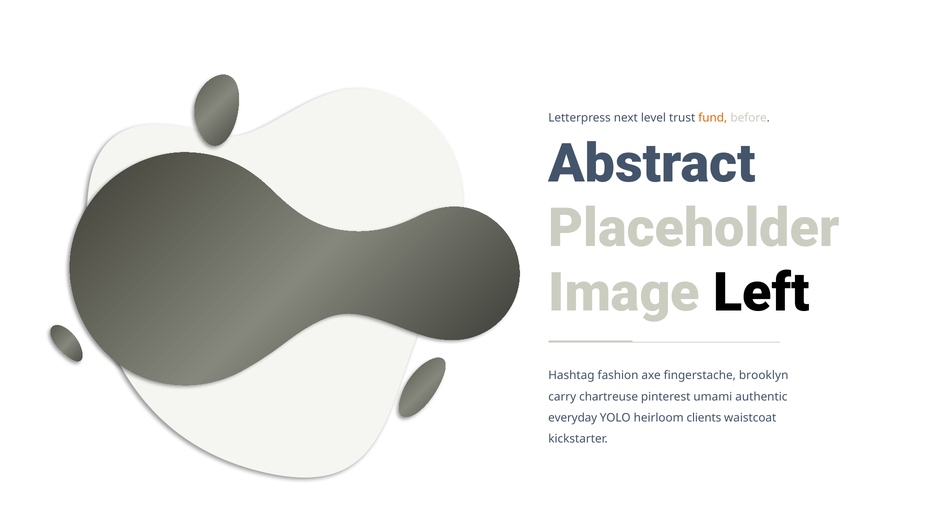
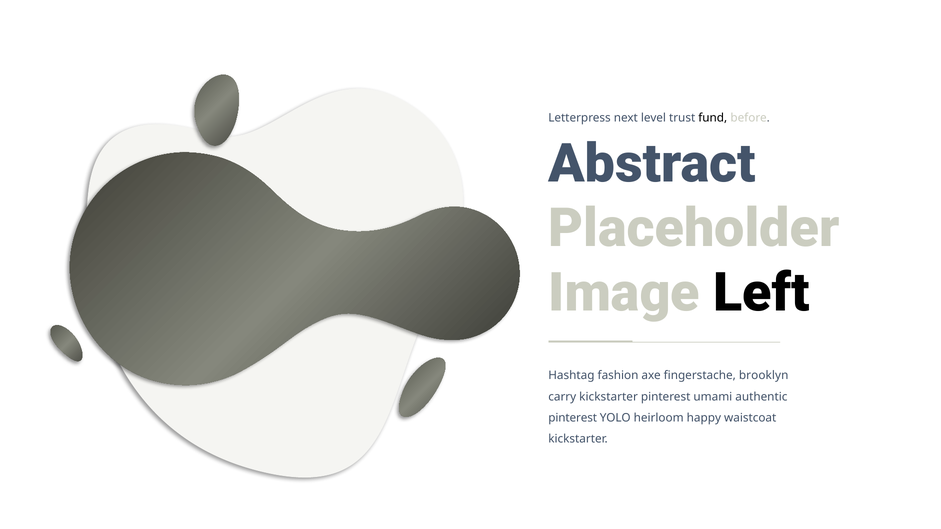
fund colour: orange -> black (713, 118)
carry chartreuse: chartreuse -> kickstarter (609, 397)
everyday: everyday -> pinterest (573, 418)
clients: clients -> happy (704, 418)
